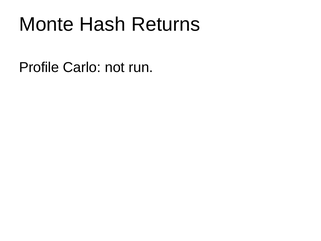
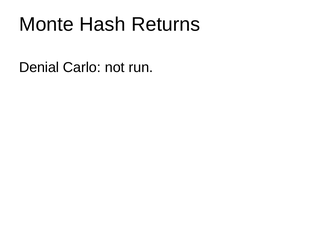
Profile: Profile -> Denial (39, 67)
